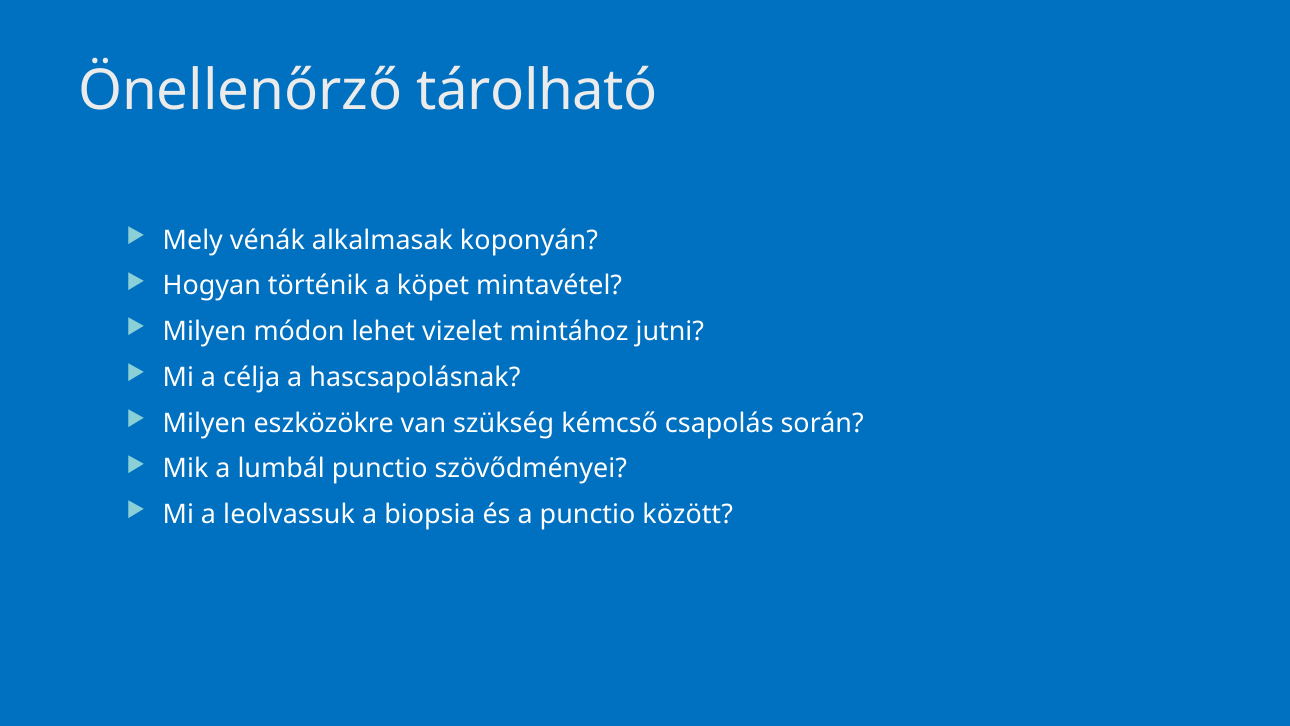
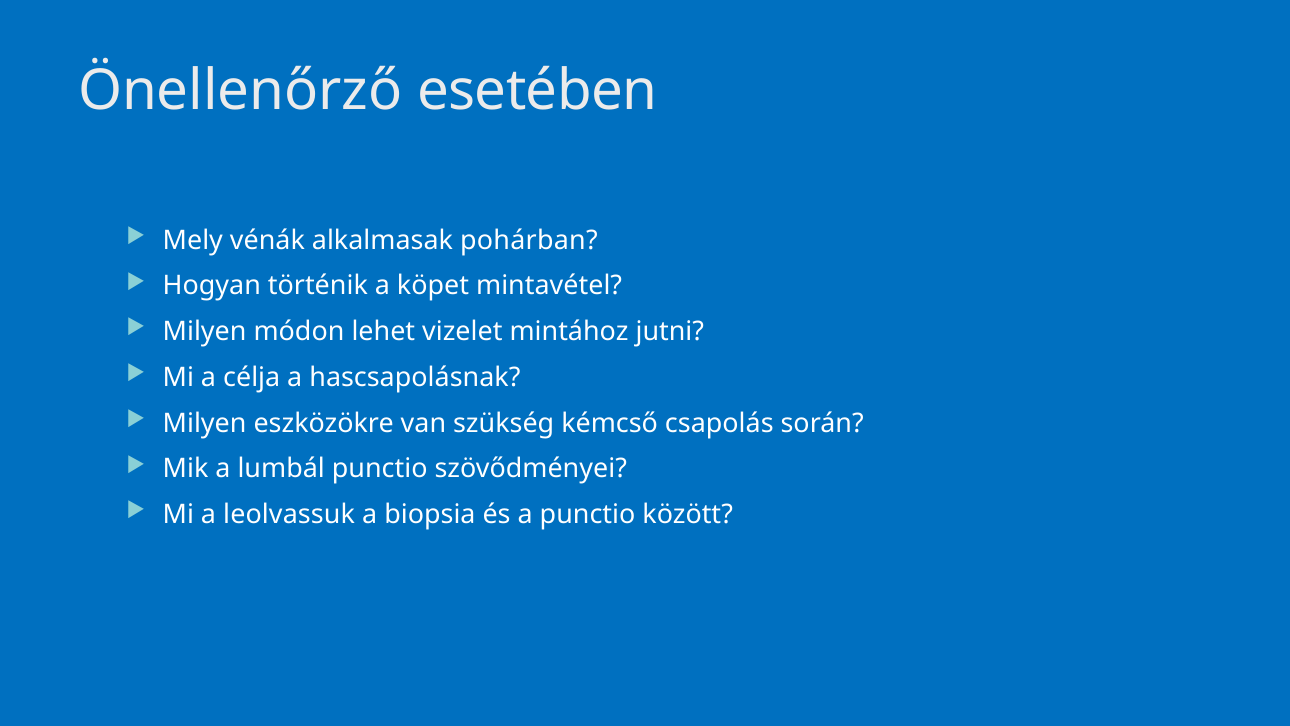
tárolható: tárolható -> esetében (537, 91)
koponyán: koponyán -> pohárban (529, 240)
